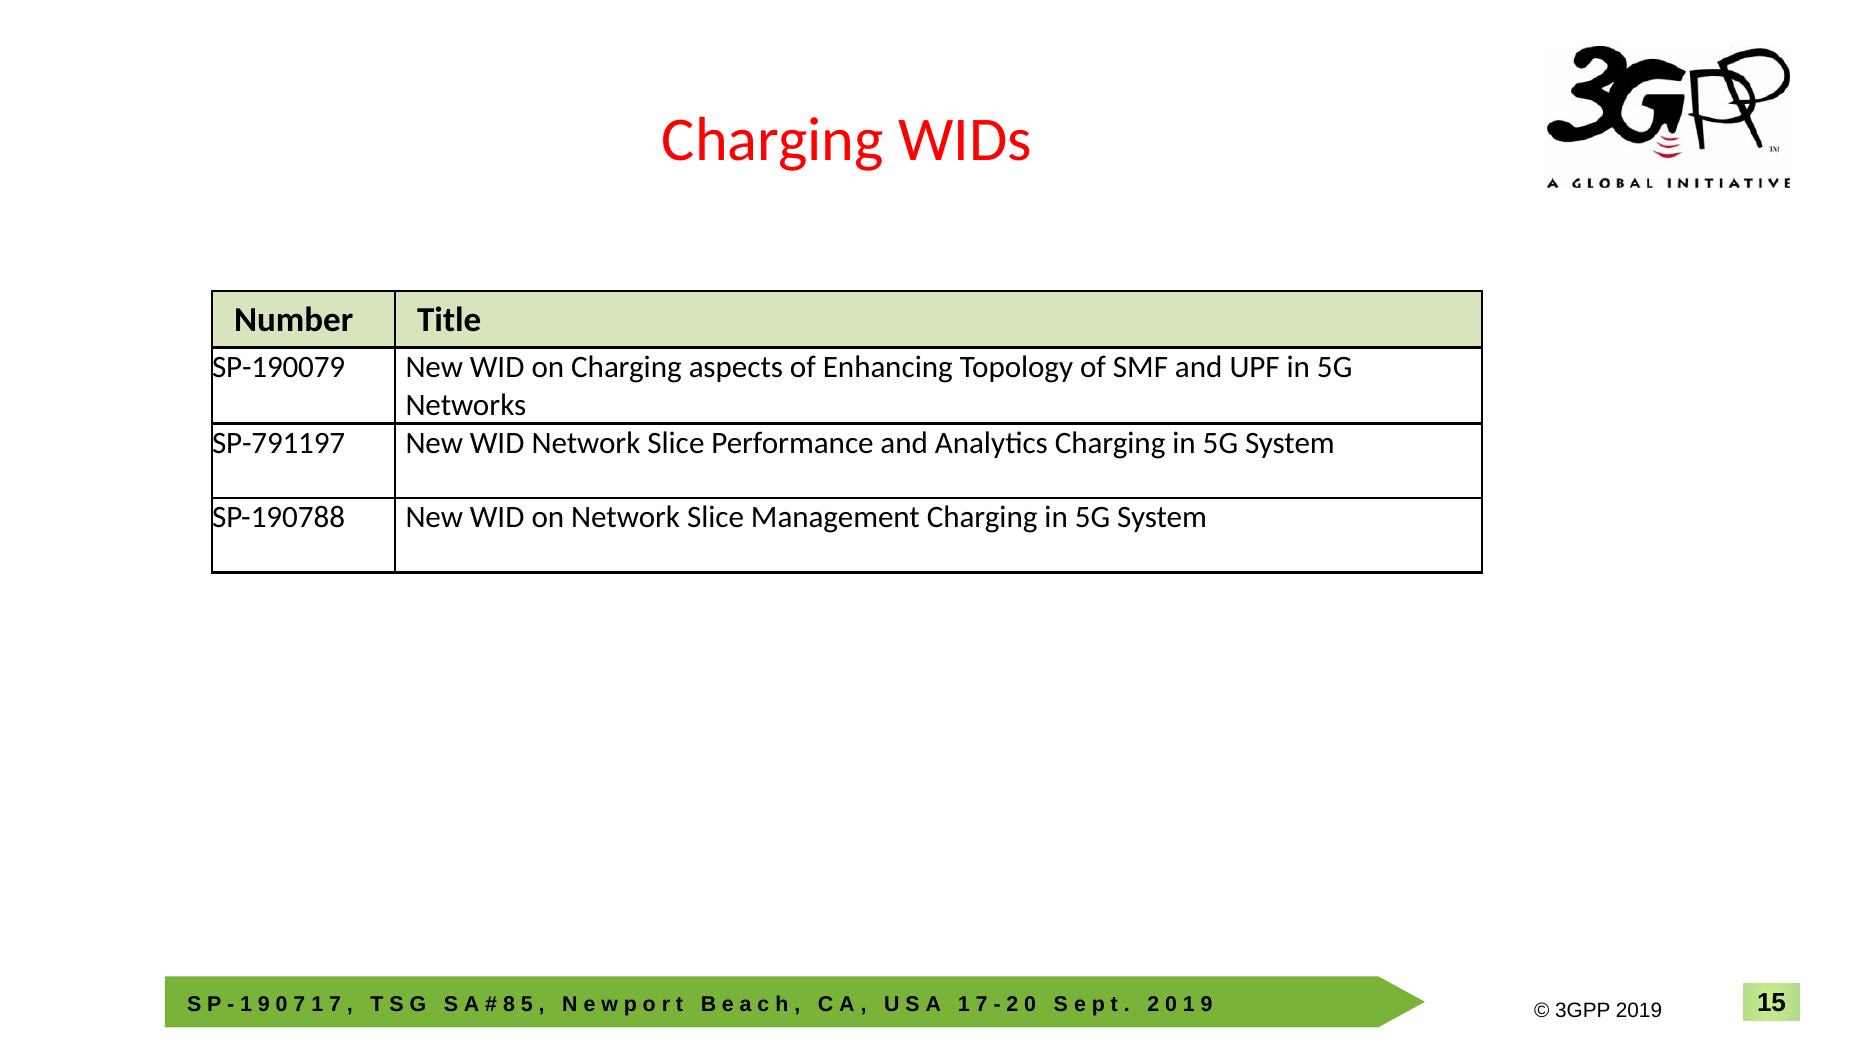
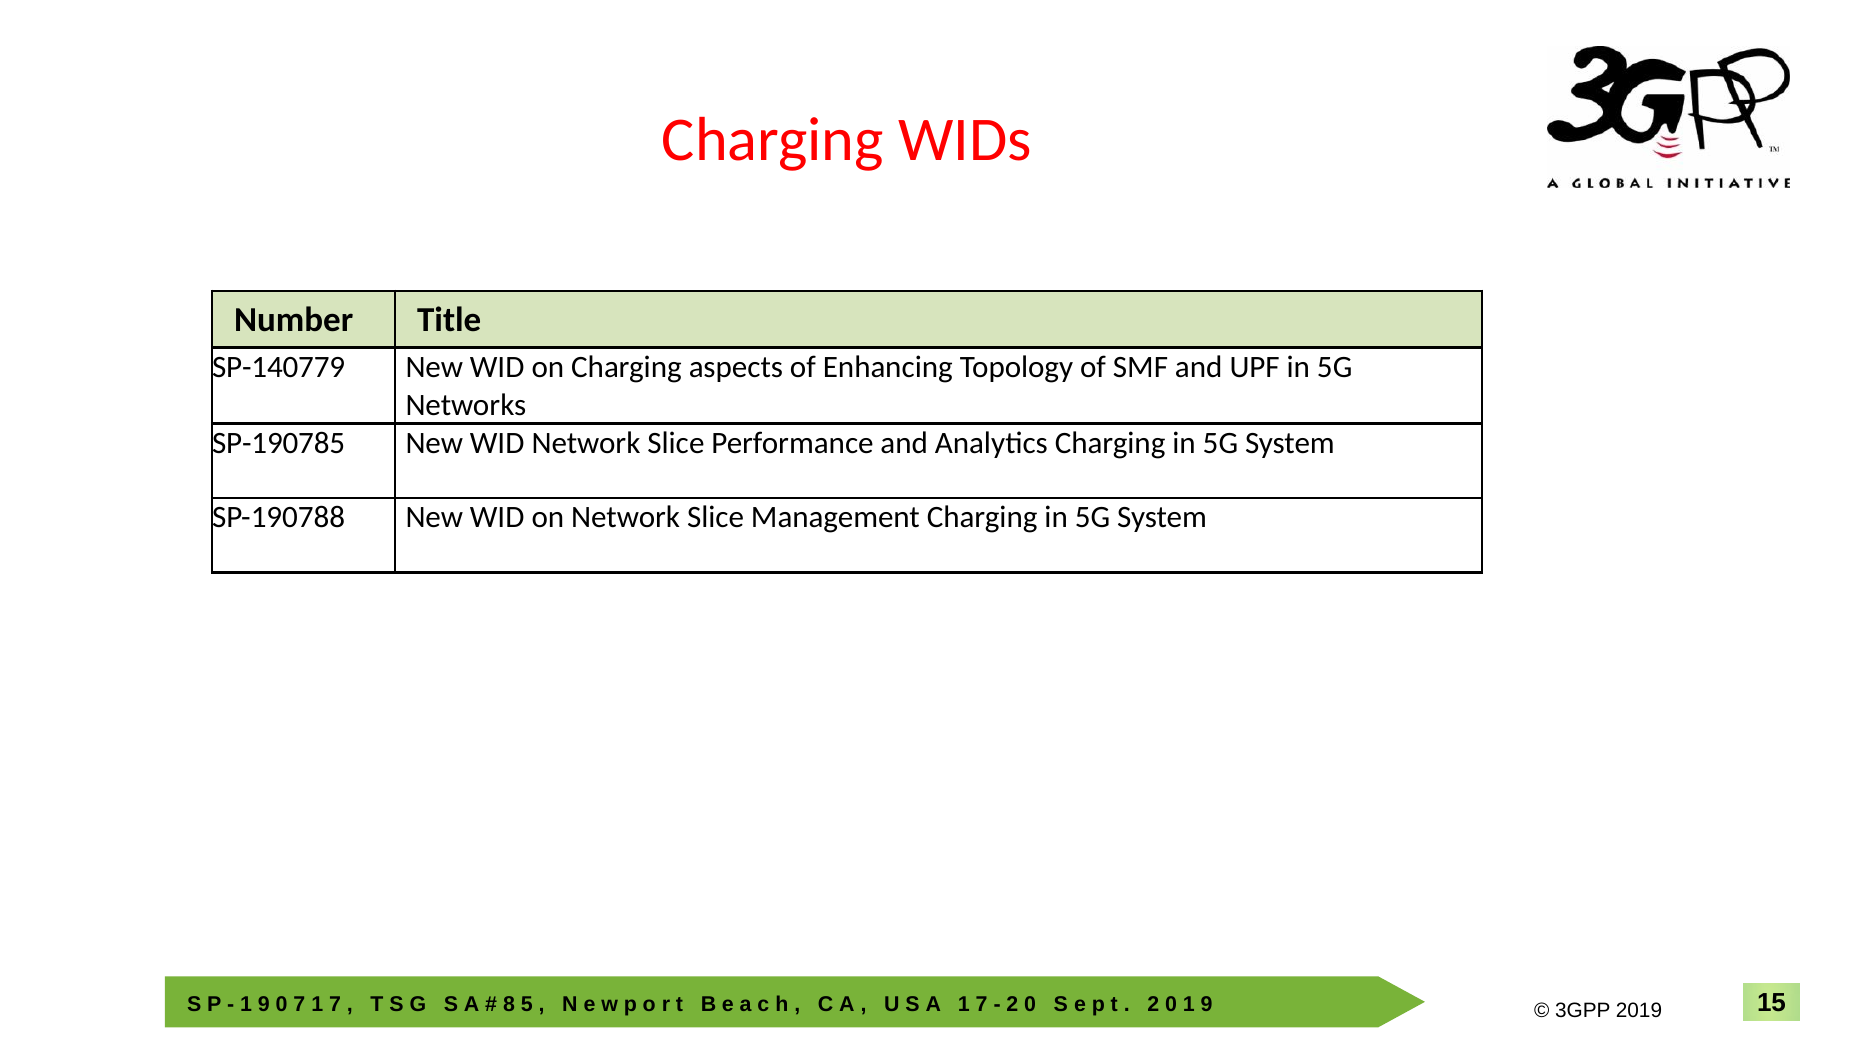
SP-190079: SP-190079 -> SP-140779 (279, 367)
SP-791197: SP-791197 -> SP-190785 (279, 443)
